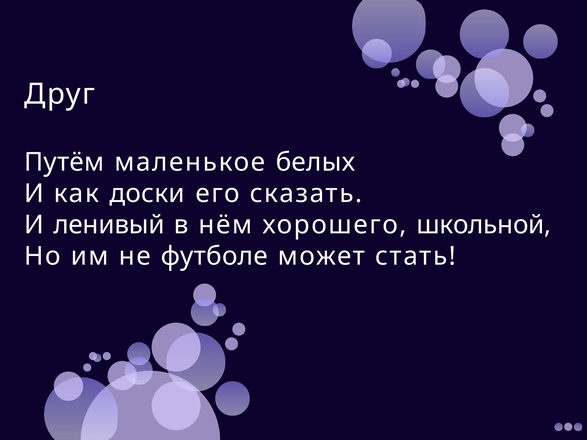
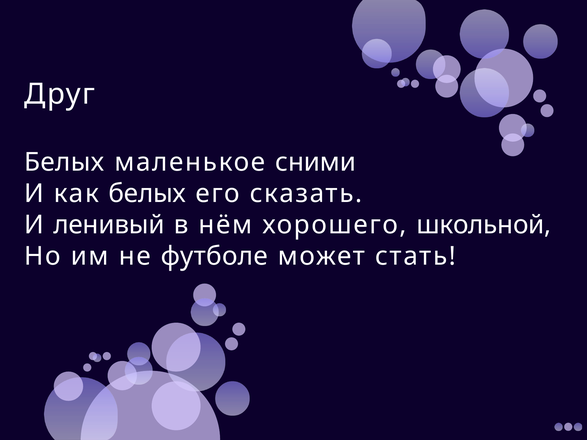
Путём: Путём -> Белых (64, 162)
белых: белых -> сними (316, 162)
как доски: доски -> белых (147, 194)
